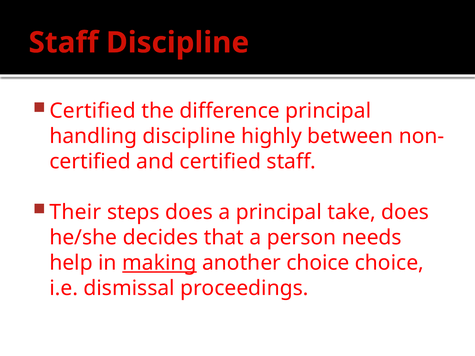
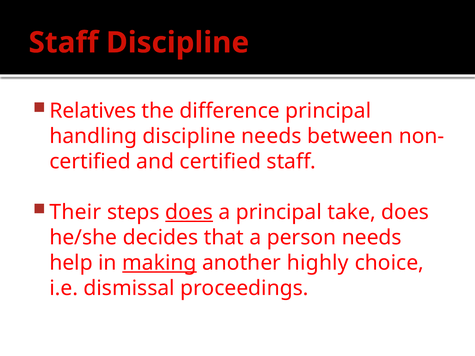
Certified: Certified -> Relatives (93, 111)
discipline highly: highly -> needs (271, 136)
does underline: none -> present (189, 212)
another choice: choice -> highly (318, 263)
